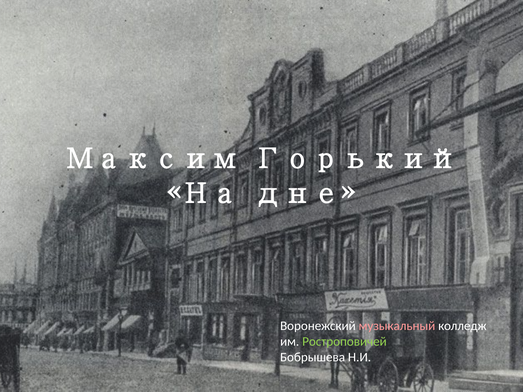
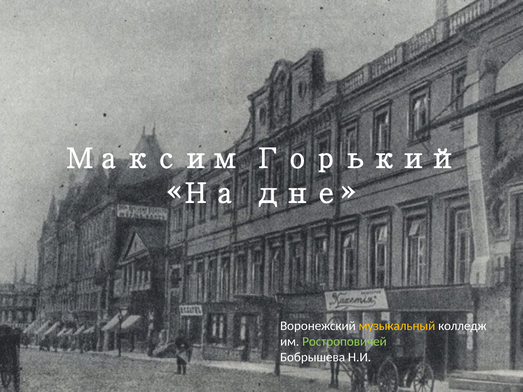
музыкальный colour: pink -> yellow (397, 326)
